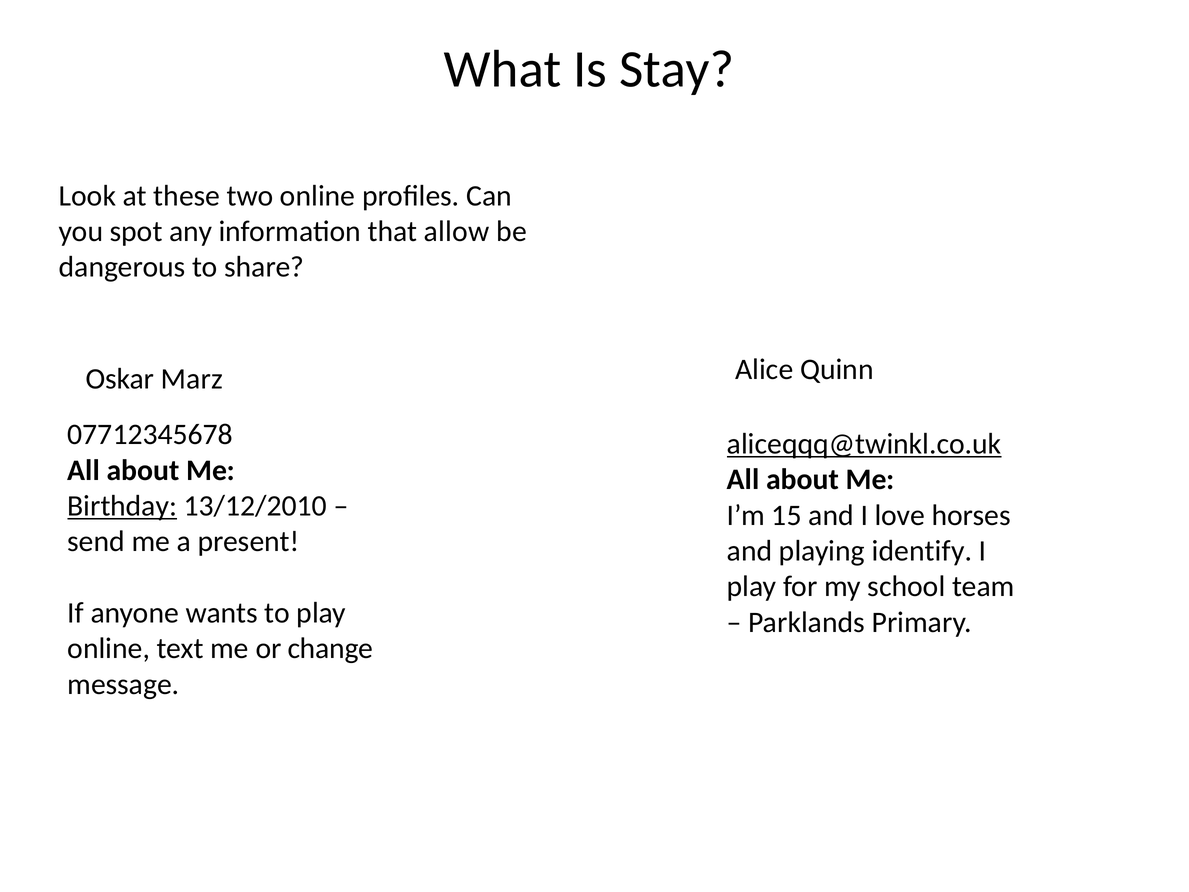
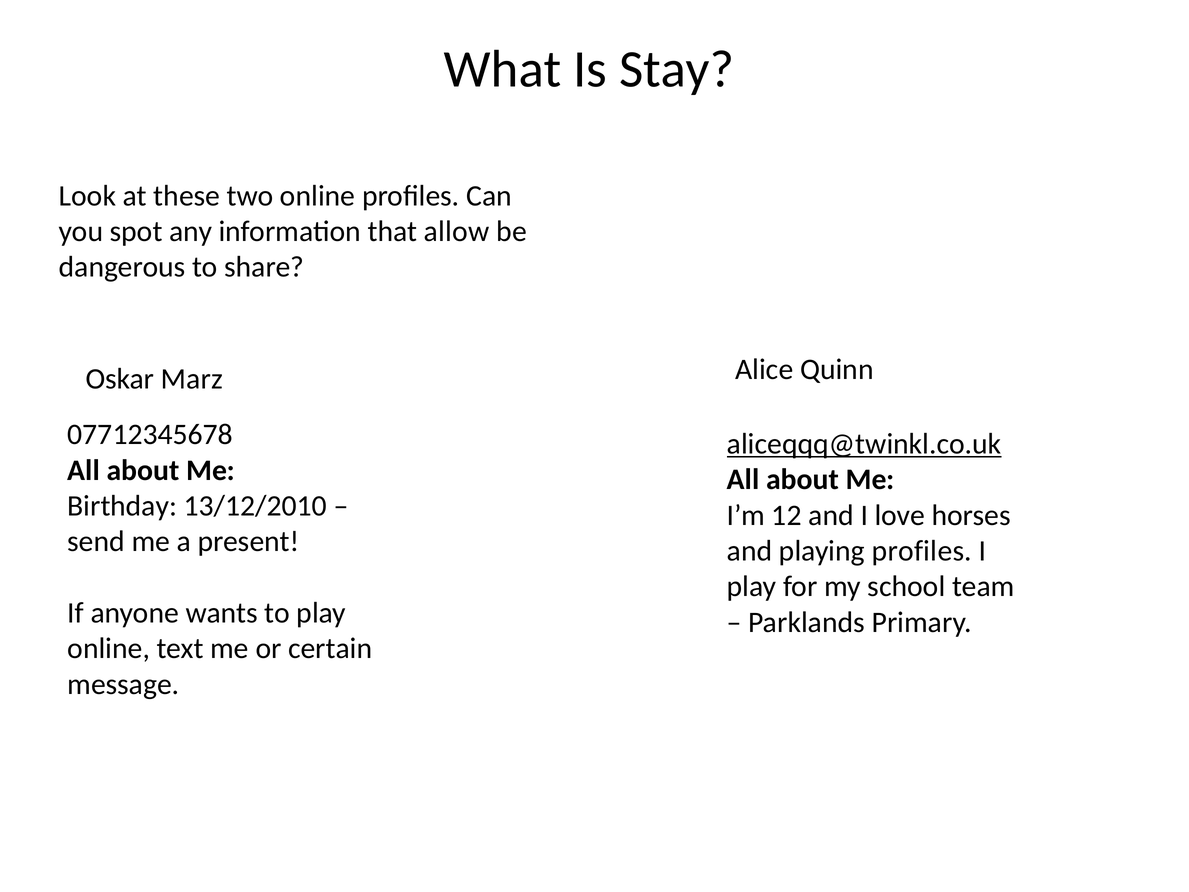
Birthday underline: present -> none (122, 506)
15: 15 -> 12 (787, 515)
playing identify: identify -> profiles (922, 551)
change: change -> certain (330, 648)
